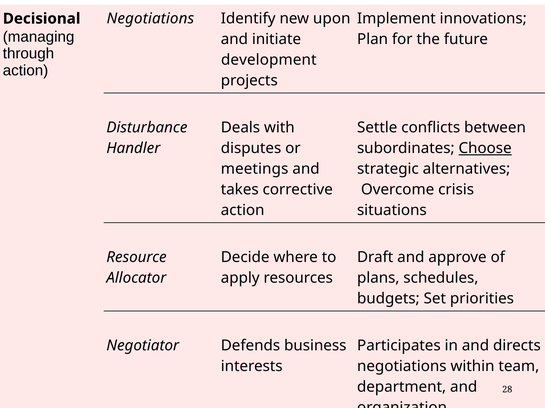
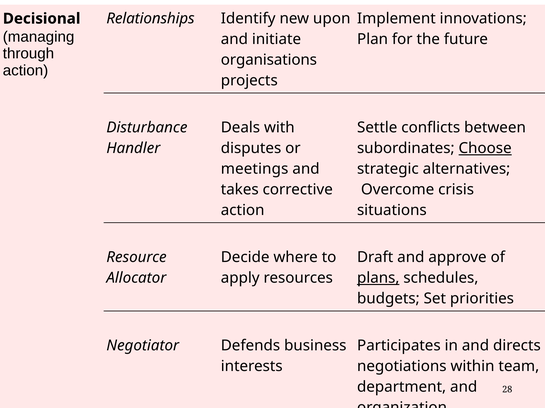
Negotiations: Negotiations -> Relationships (150, 19)
development: development -> organisations (269, 60)
plans underline: none -> present (378, 278)
